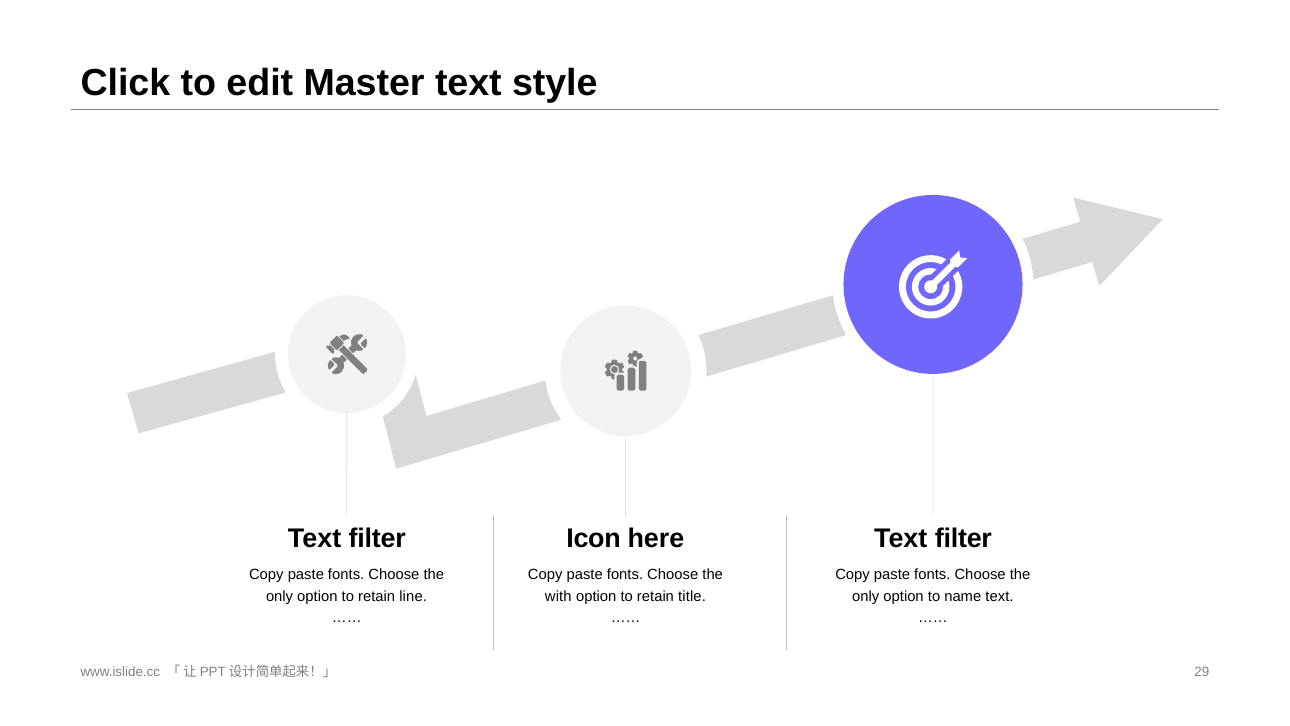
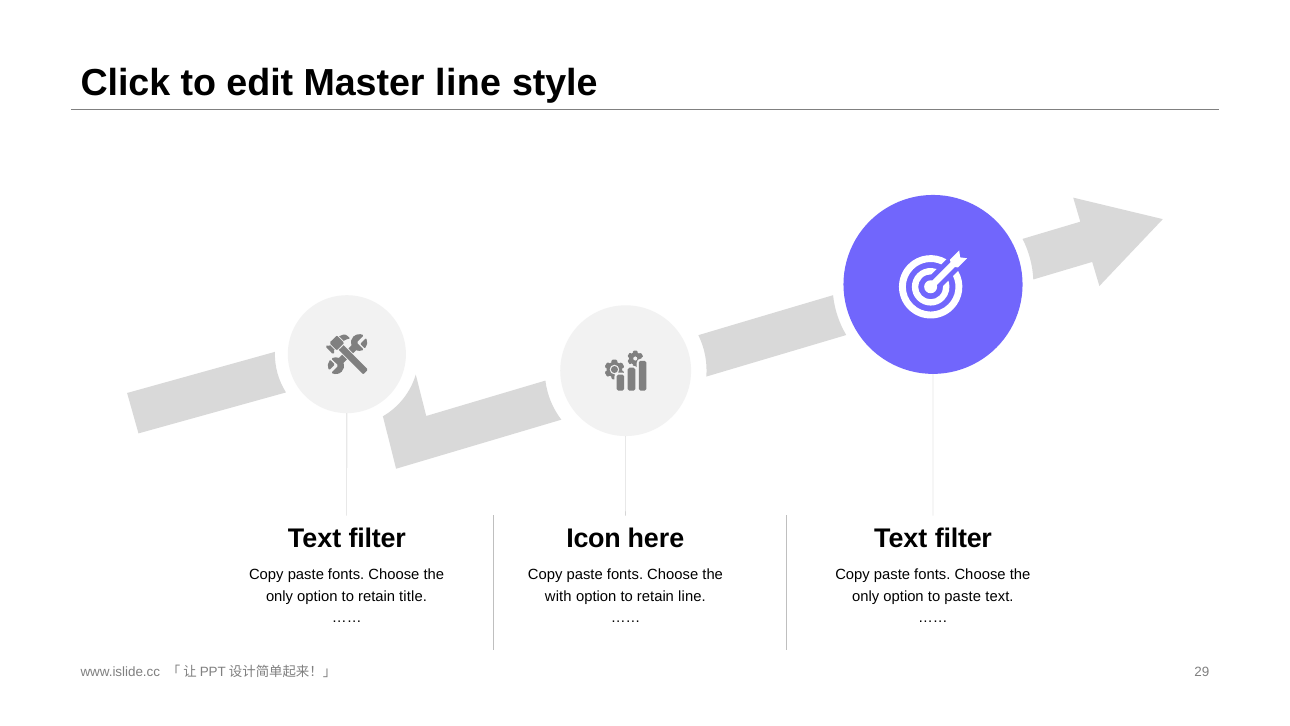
Master text: text -> line (468, 83)
line: line -> title (413, 596)
retain title: title -> line (692, 596)
to name: name -> paste (963, 596)
